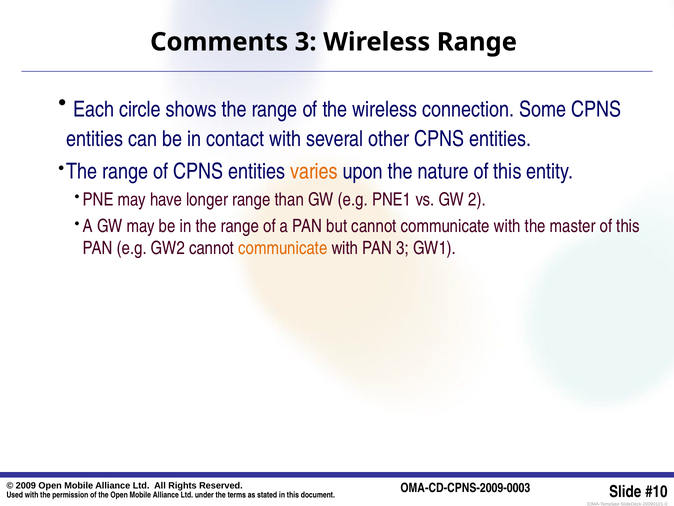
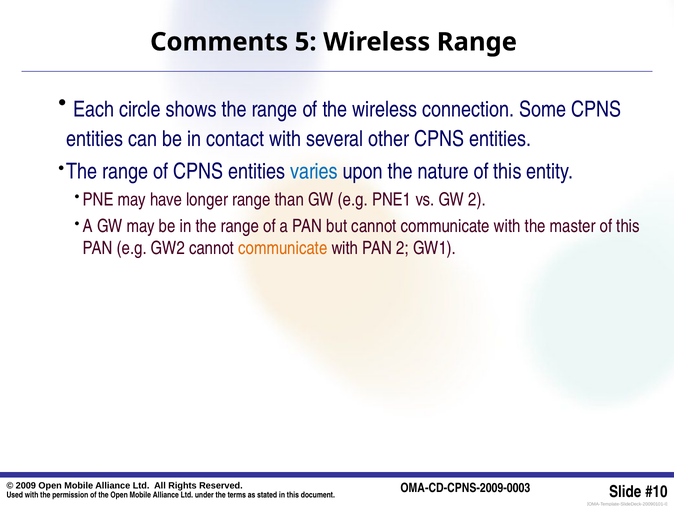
Comments 3: 3 -> 5 (306, 42)
varies colour: orange -> blue (314, 171)
PAN 3: 3 -> 2 (403, 248)
